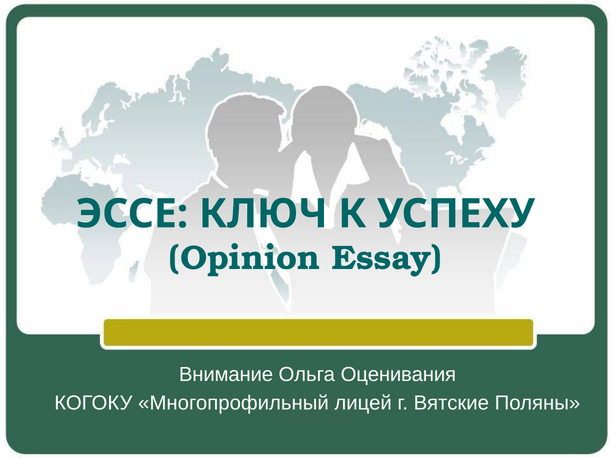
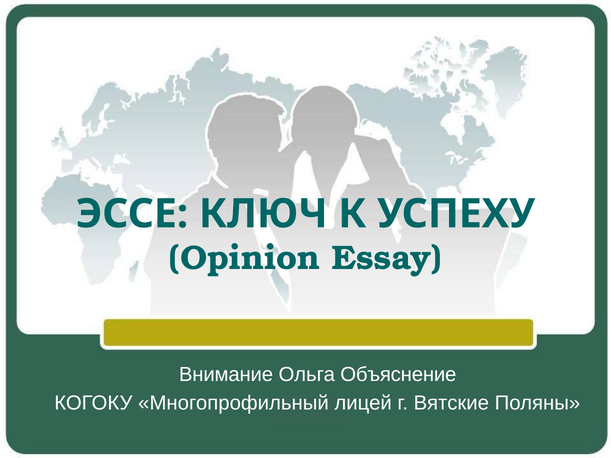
Оценивания: Оценивания -> Объяснение (398, 375)
